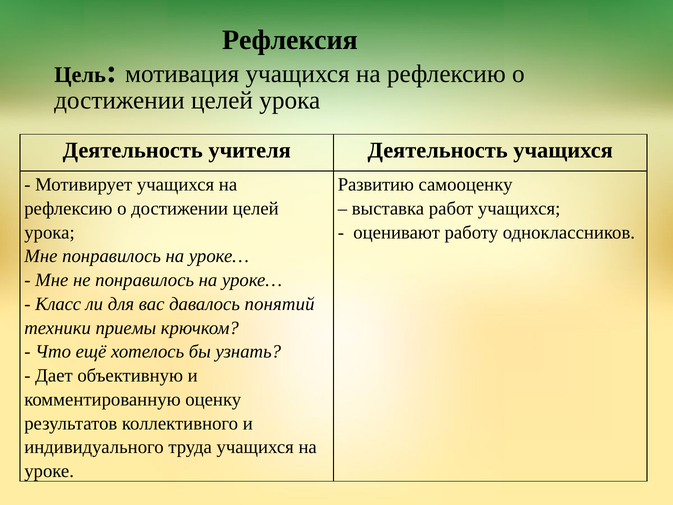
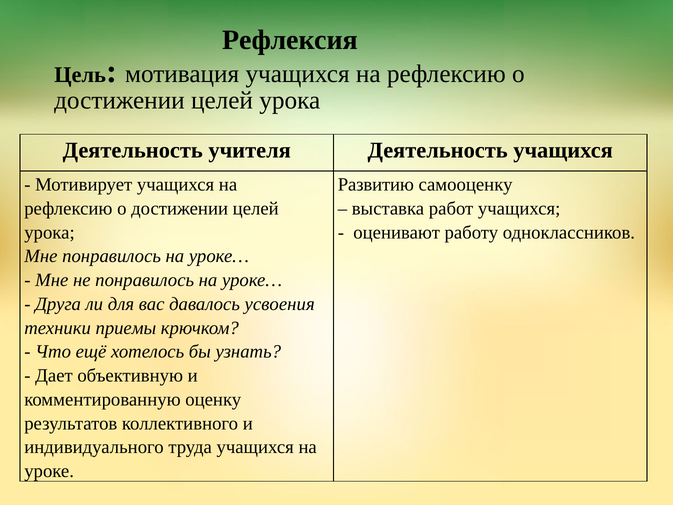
Класс: Класс -> Друга (58, 304)
понятий: понятий -> усвоения (280, 304)
